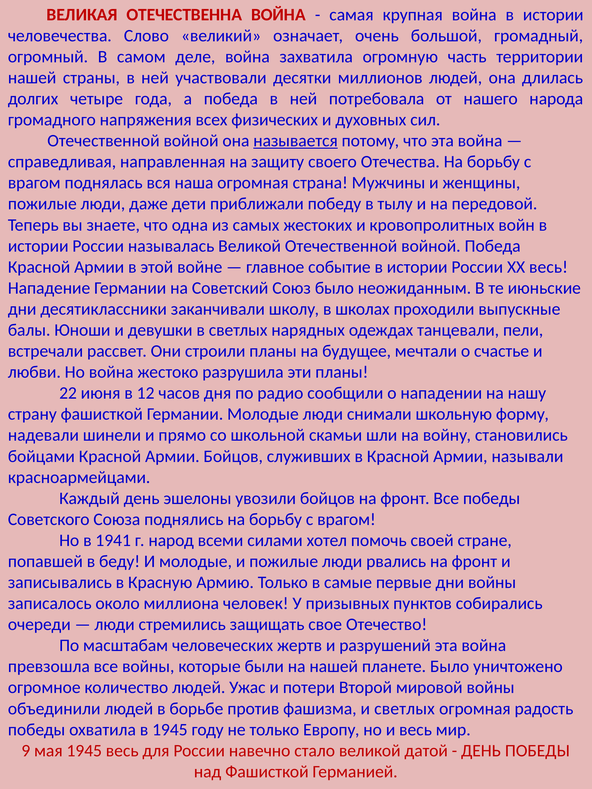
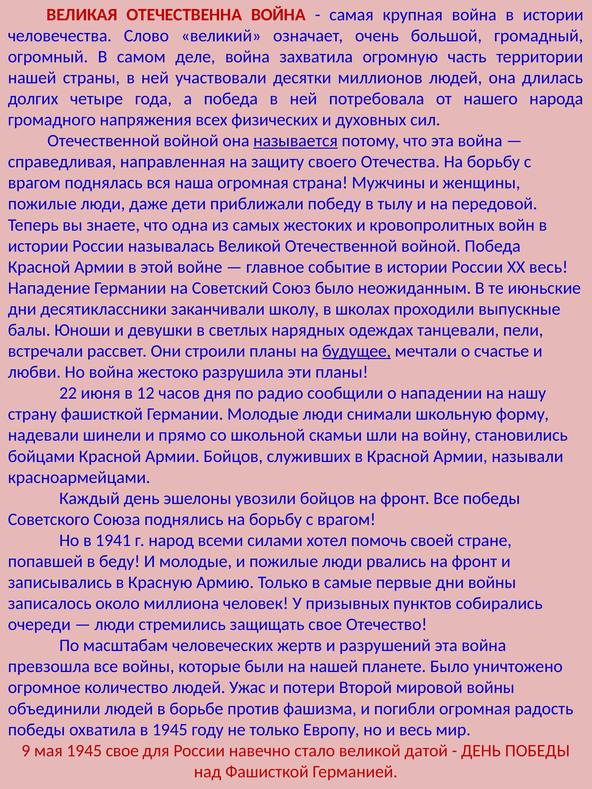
будущее underline: none -> present (357, 351)
и светлых: светлых -> погибли (405, 709)
1945 весь: весь -> свое (122, 751)
